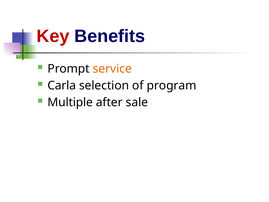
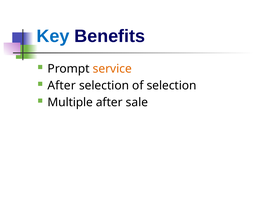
Key colour: red -> blue (53, 36)
Carla: Carla -> After (62, 85)
of program: program -> selection (172, 85)
